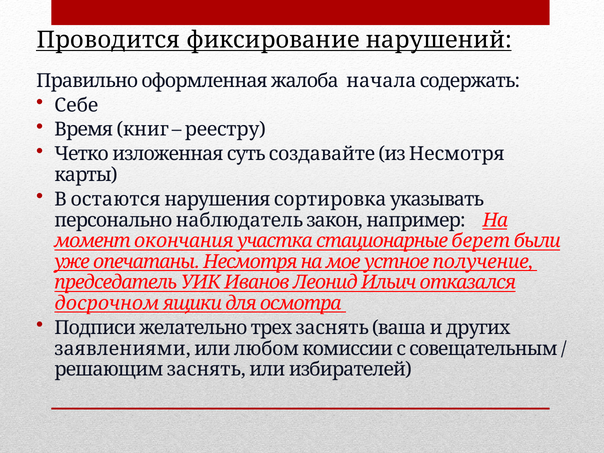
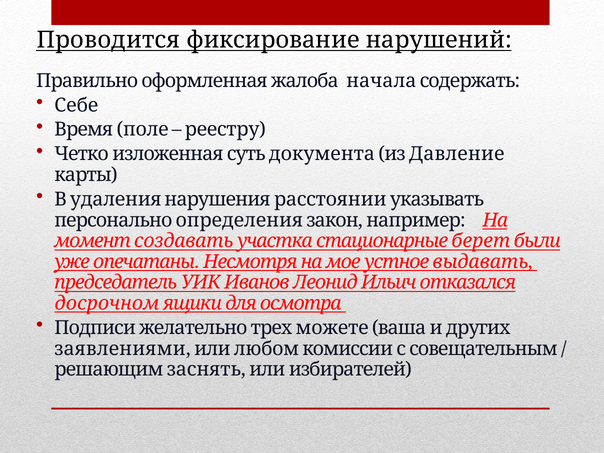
книг: книг -> поле (143, 130)
создавайте: создавайте -> документа (322, 154)
из Несмотря: Несмотря -> Давление (457, 154)
остаются: остаются -> удаления (116, 199)
сортировка: сортировка -> расстоянии (330, 199)
наблюдатель: наблюдатель -> определения (239, 220)
окончания: окончания -> создавать (184, 241)
получение: получение -> выдавать (483, 262)
трех заснять: заснять -> можете (332, 328)
